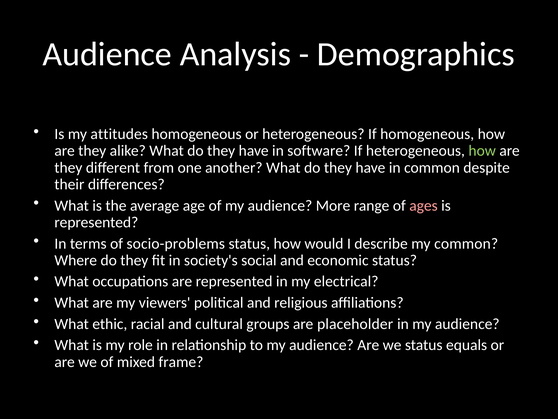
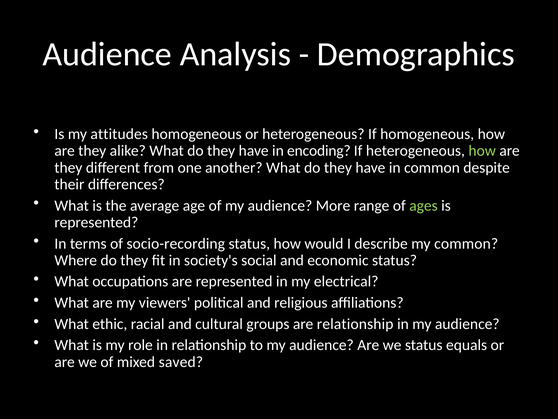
software: software -> encoding (319, 151)
ages colour: pink -> light green (424, 205)
socio-problems: socio-problems -> socio-recording (176, 243)
are placeholder: placeholder -> relationship (355, 324)
frame: frame -> saved (181, 362)
